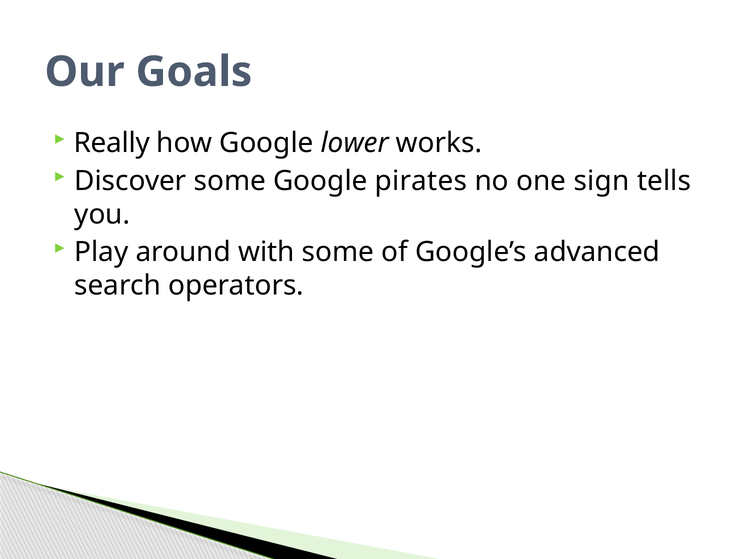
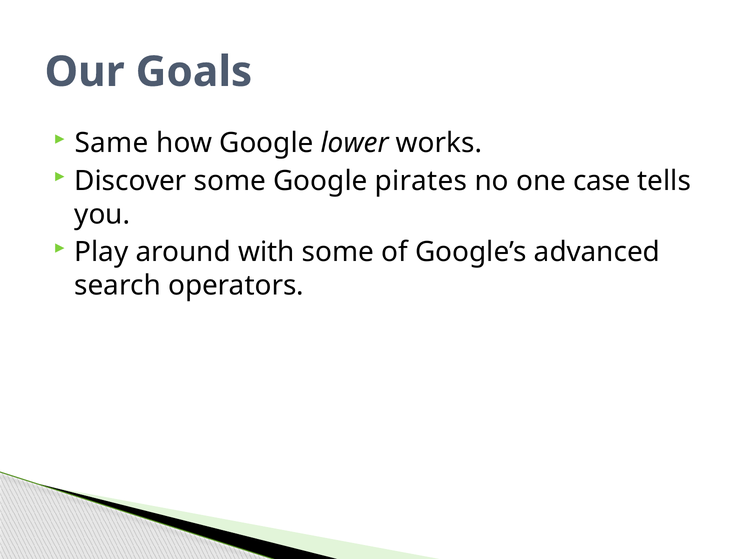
Really: Really -> Same (112, 143)
sign: sign -> case (602, 181)
